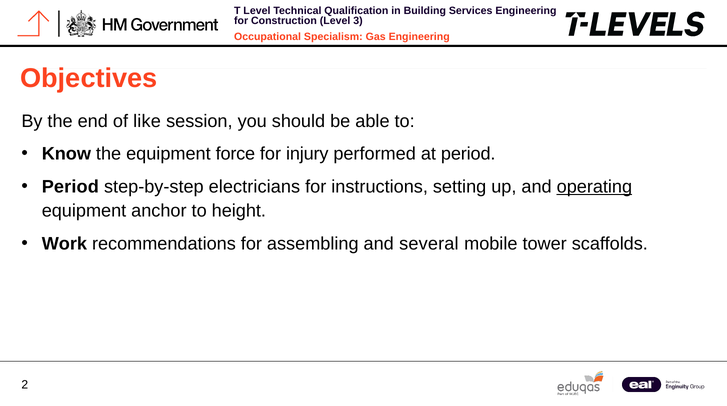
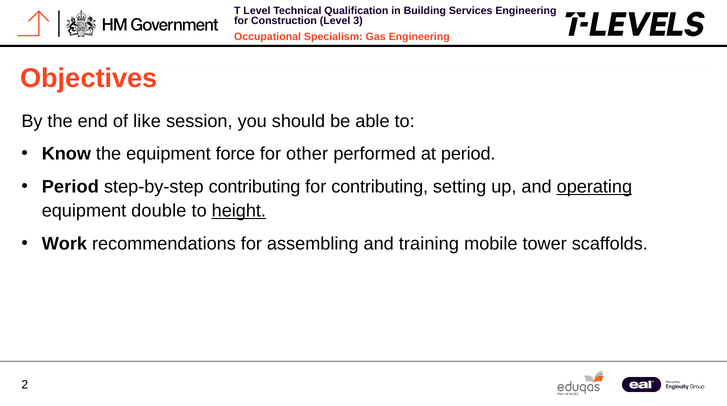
injury: injury -> other (307, 154)
step-by-step electricians: electricians -> contributing (255, 187)
for instructions: instructions -> contributing (380, 187)
anchor: anchor -> double (159, 211)
height underline: none -> present (239, 211)
several: several -> training (429, 244)
